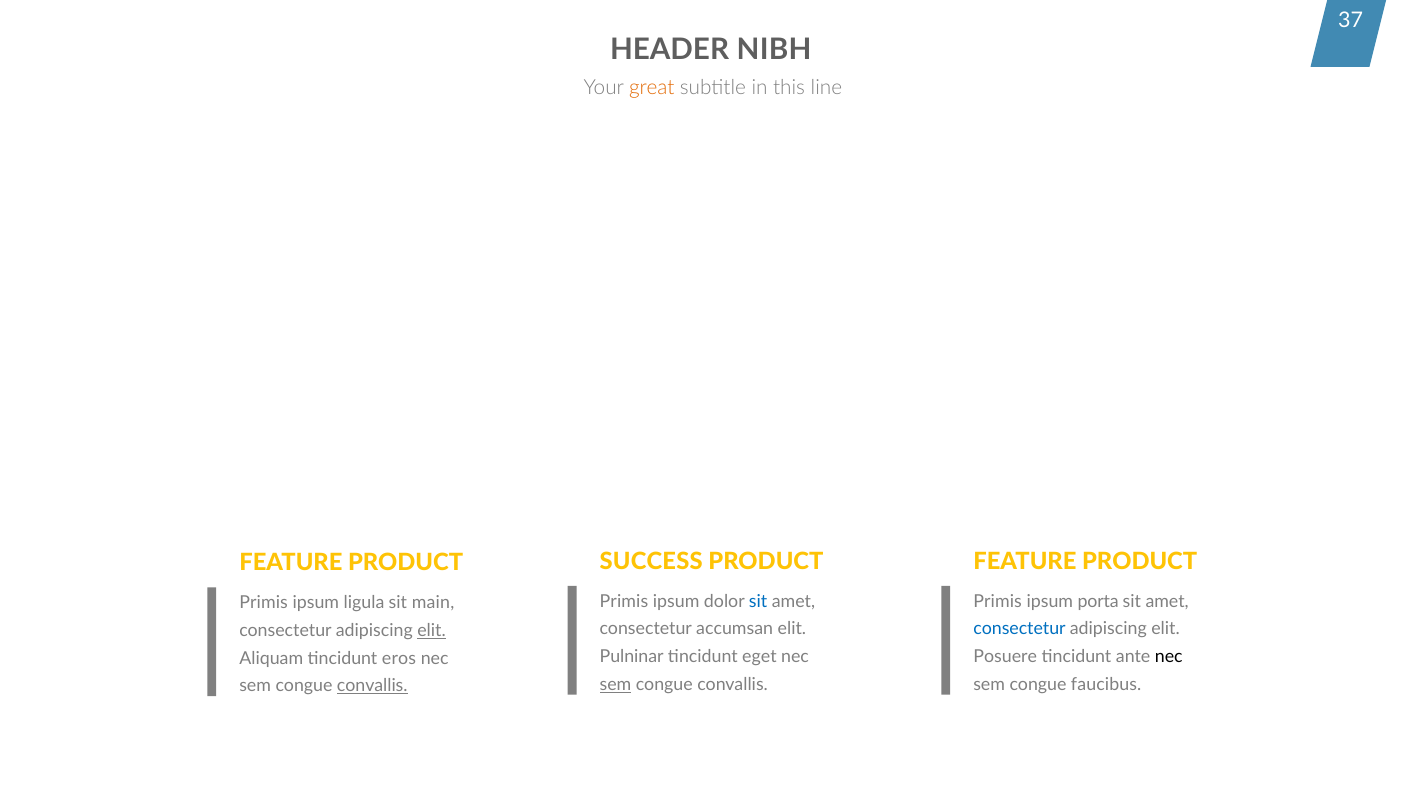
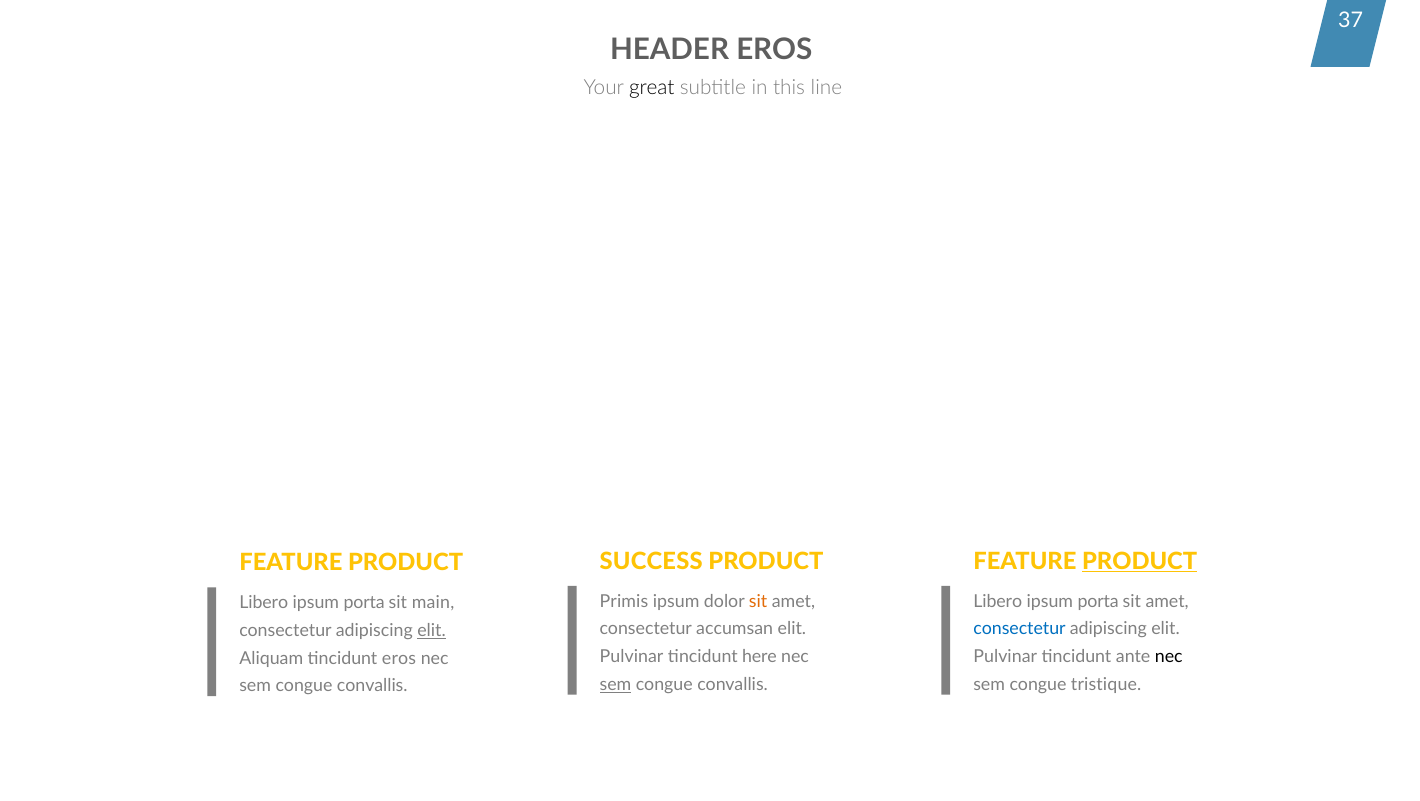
HEADER NIBH: NIBH -> EROS (774, 49)
great colour: orange -> black (652, 88)
PRODUCT underline: none -> present (1140, 561)
sit colour: blue -> orange (758, 601)
Primis: Primis -> Libero (998, 601)
Primis: Primis -> Libero (264, 602)
ligula: ligula -> porta (364, 602)
Pulninar: Pulninar -> Pulvinar (632, 656)
eget: eget -> here (760, 656)
Posuere: Posuere -> Pulvinar (1005, 656)
faucibus: faucibus -> tristique (1106, 684)
convallis underline: present -> none (372, 686)
